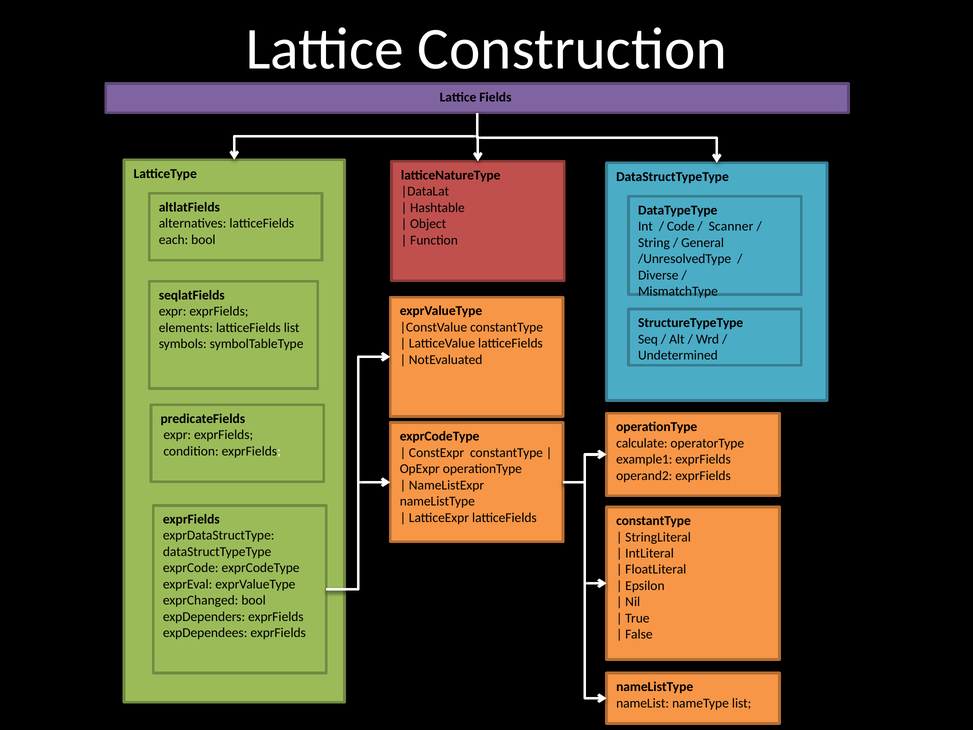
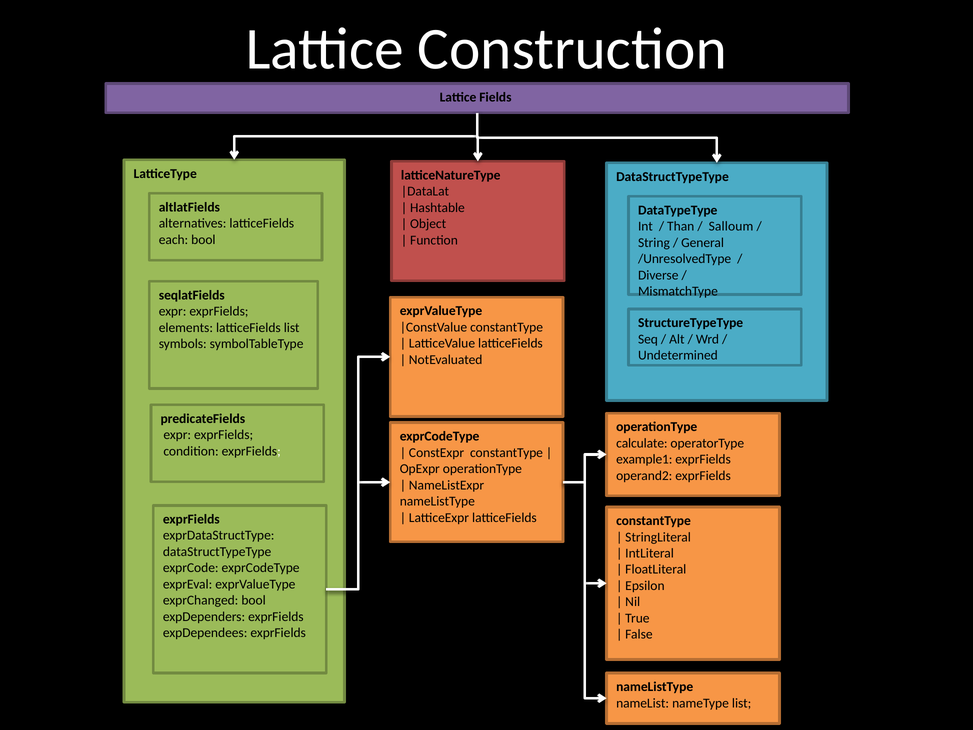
Code: Code -> Than (681, 226)
Scanner: Scanner -> Salloum (731, 226)
